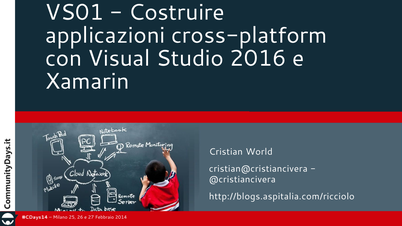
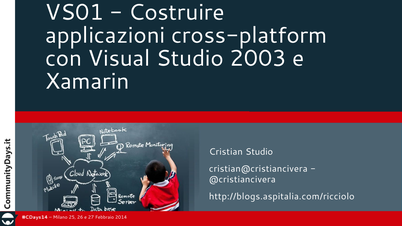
2016: 2016 -> 2003 (258, 58)
Cristian World: World -> Studio (259, 152)
